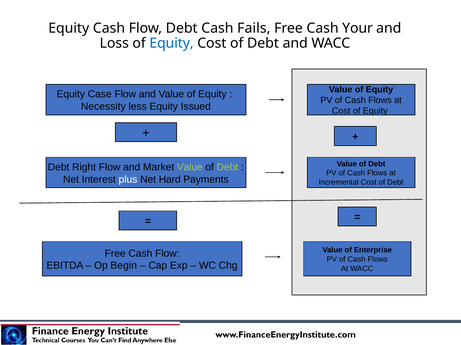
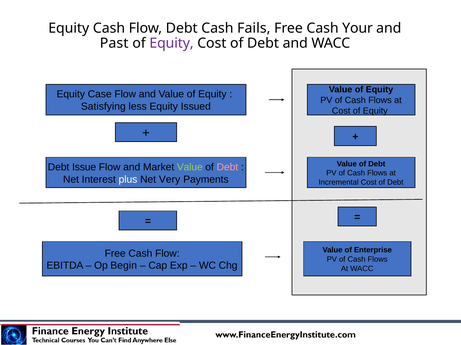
Loss: Loss -> Past (114, 43)
Equity colour: blue -> purple (172, 43)
Necessity: Necessity -> Satisfying (103, 107)
Right: Right -> Issue (84, 167)
Debt colour: light green -> pink (227, 167)
Hard: Hard -> Very (170, 180)
